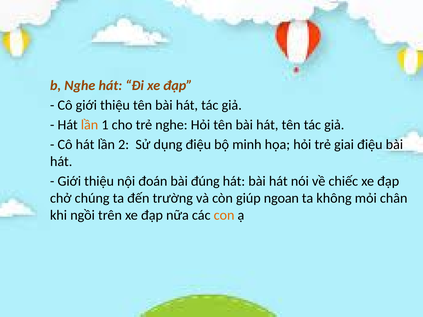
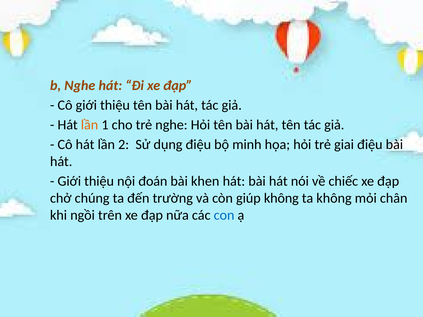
đúng: đúng -> khen (205, 181)
giúp ngoan: ngoan -> không (281, 198)
con colour: orange -> blue (224, 215)
